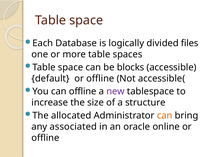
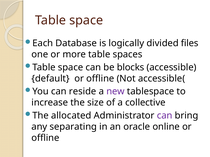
can offline: offline -> reside (83, 92)
structure: structure -> collective (145, 103)
can colour: orange -> purple (165, 116)
associated: associated -> separating (73, 127)
